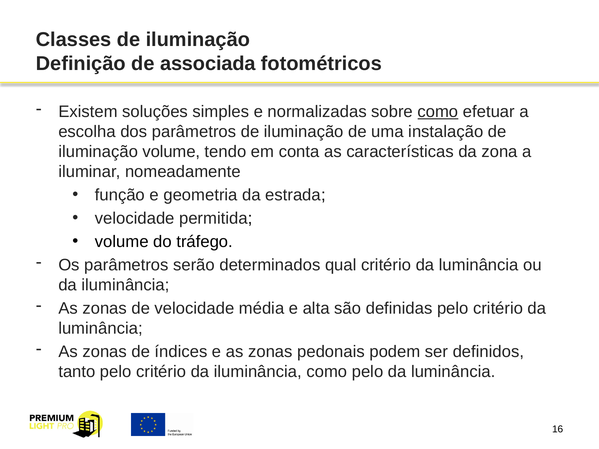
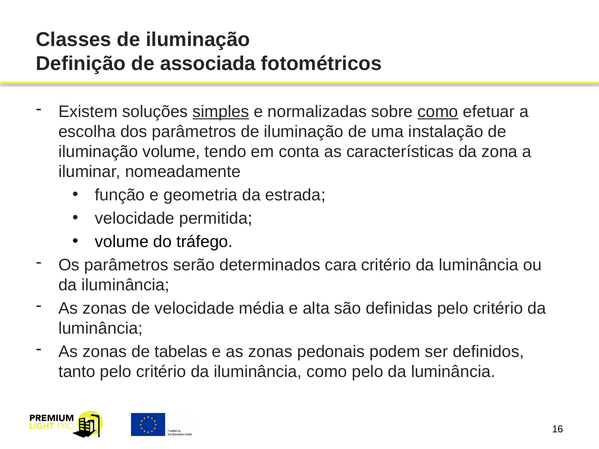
simples underline: none -> present (221, 112)
qual: qual -> cara (341, 265)
índices: índices -> tabelas (181, 352)
